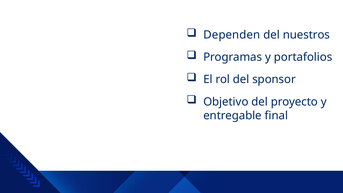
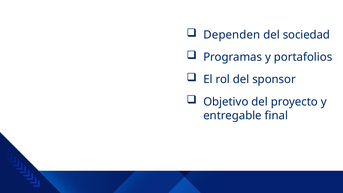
nuestros: nuestros -> sociedad (306, 35)
